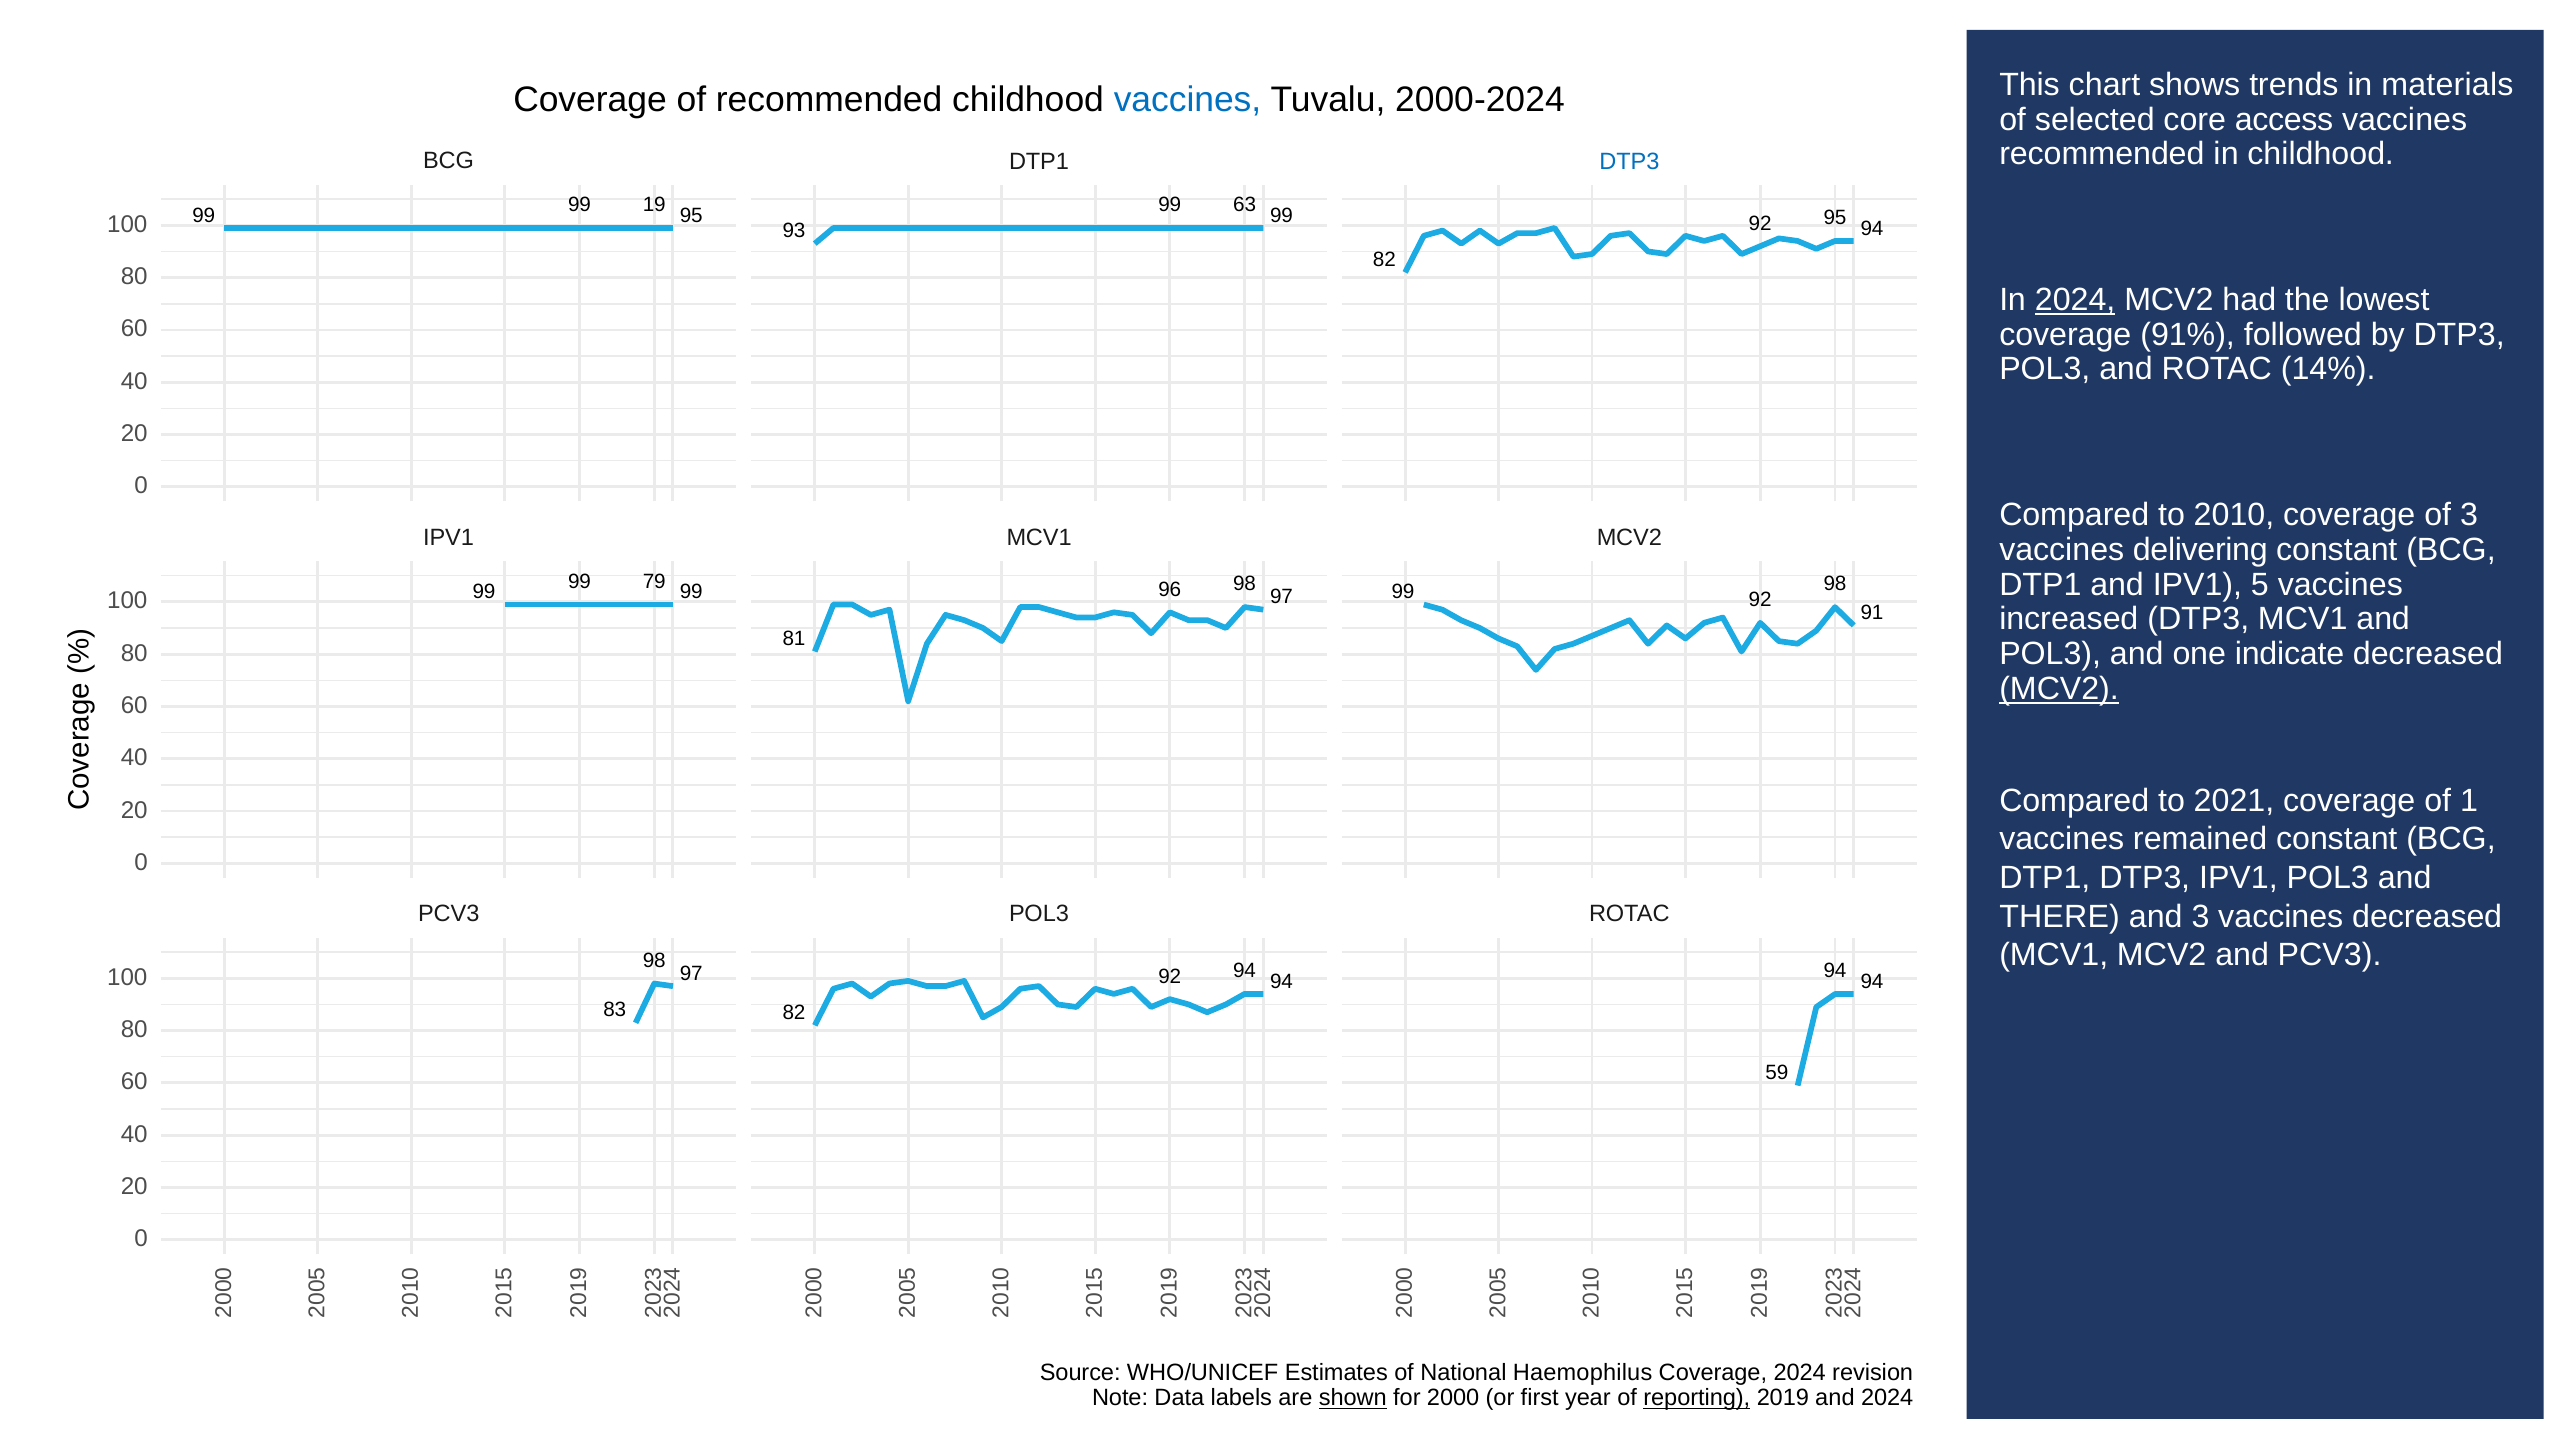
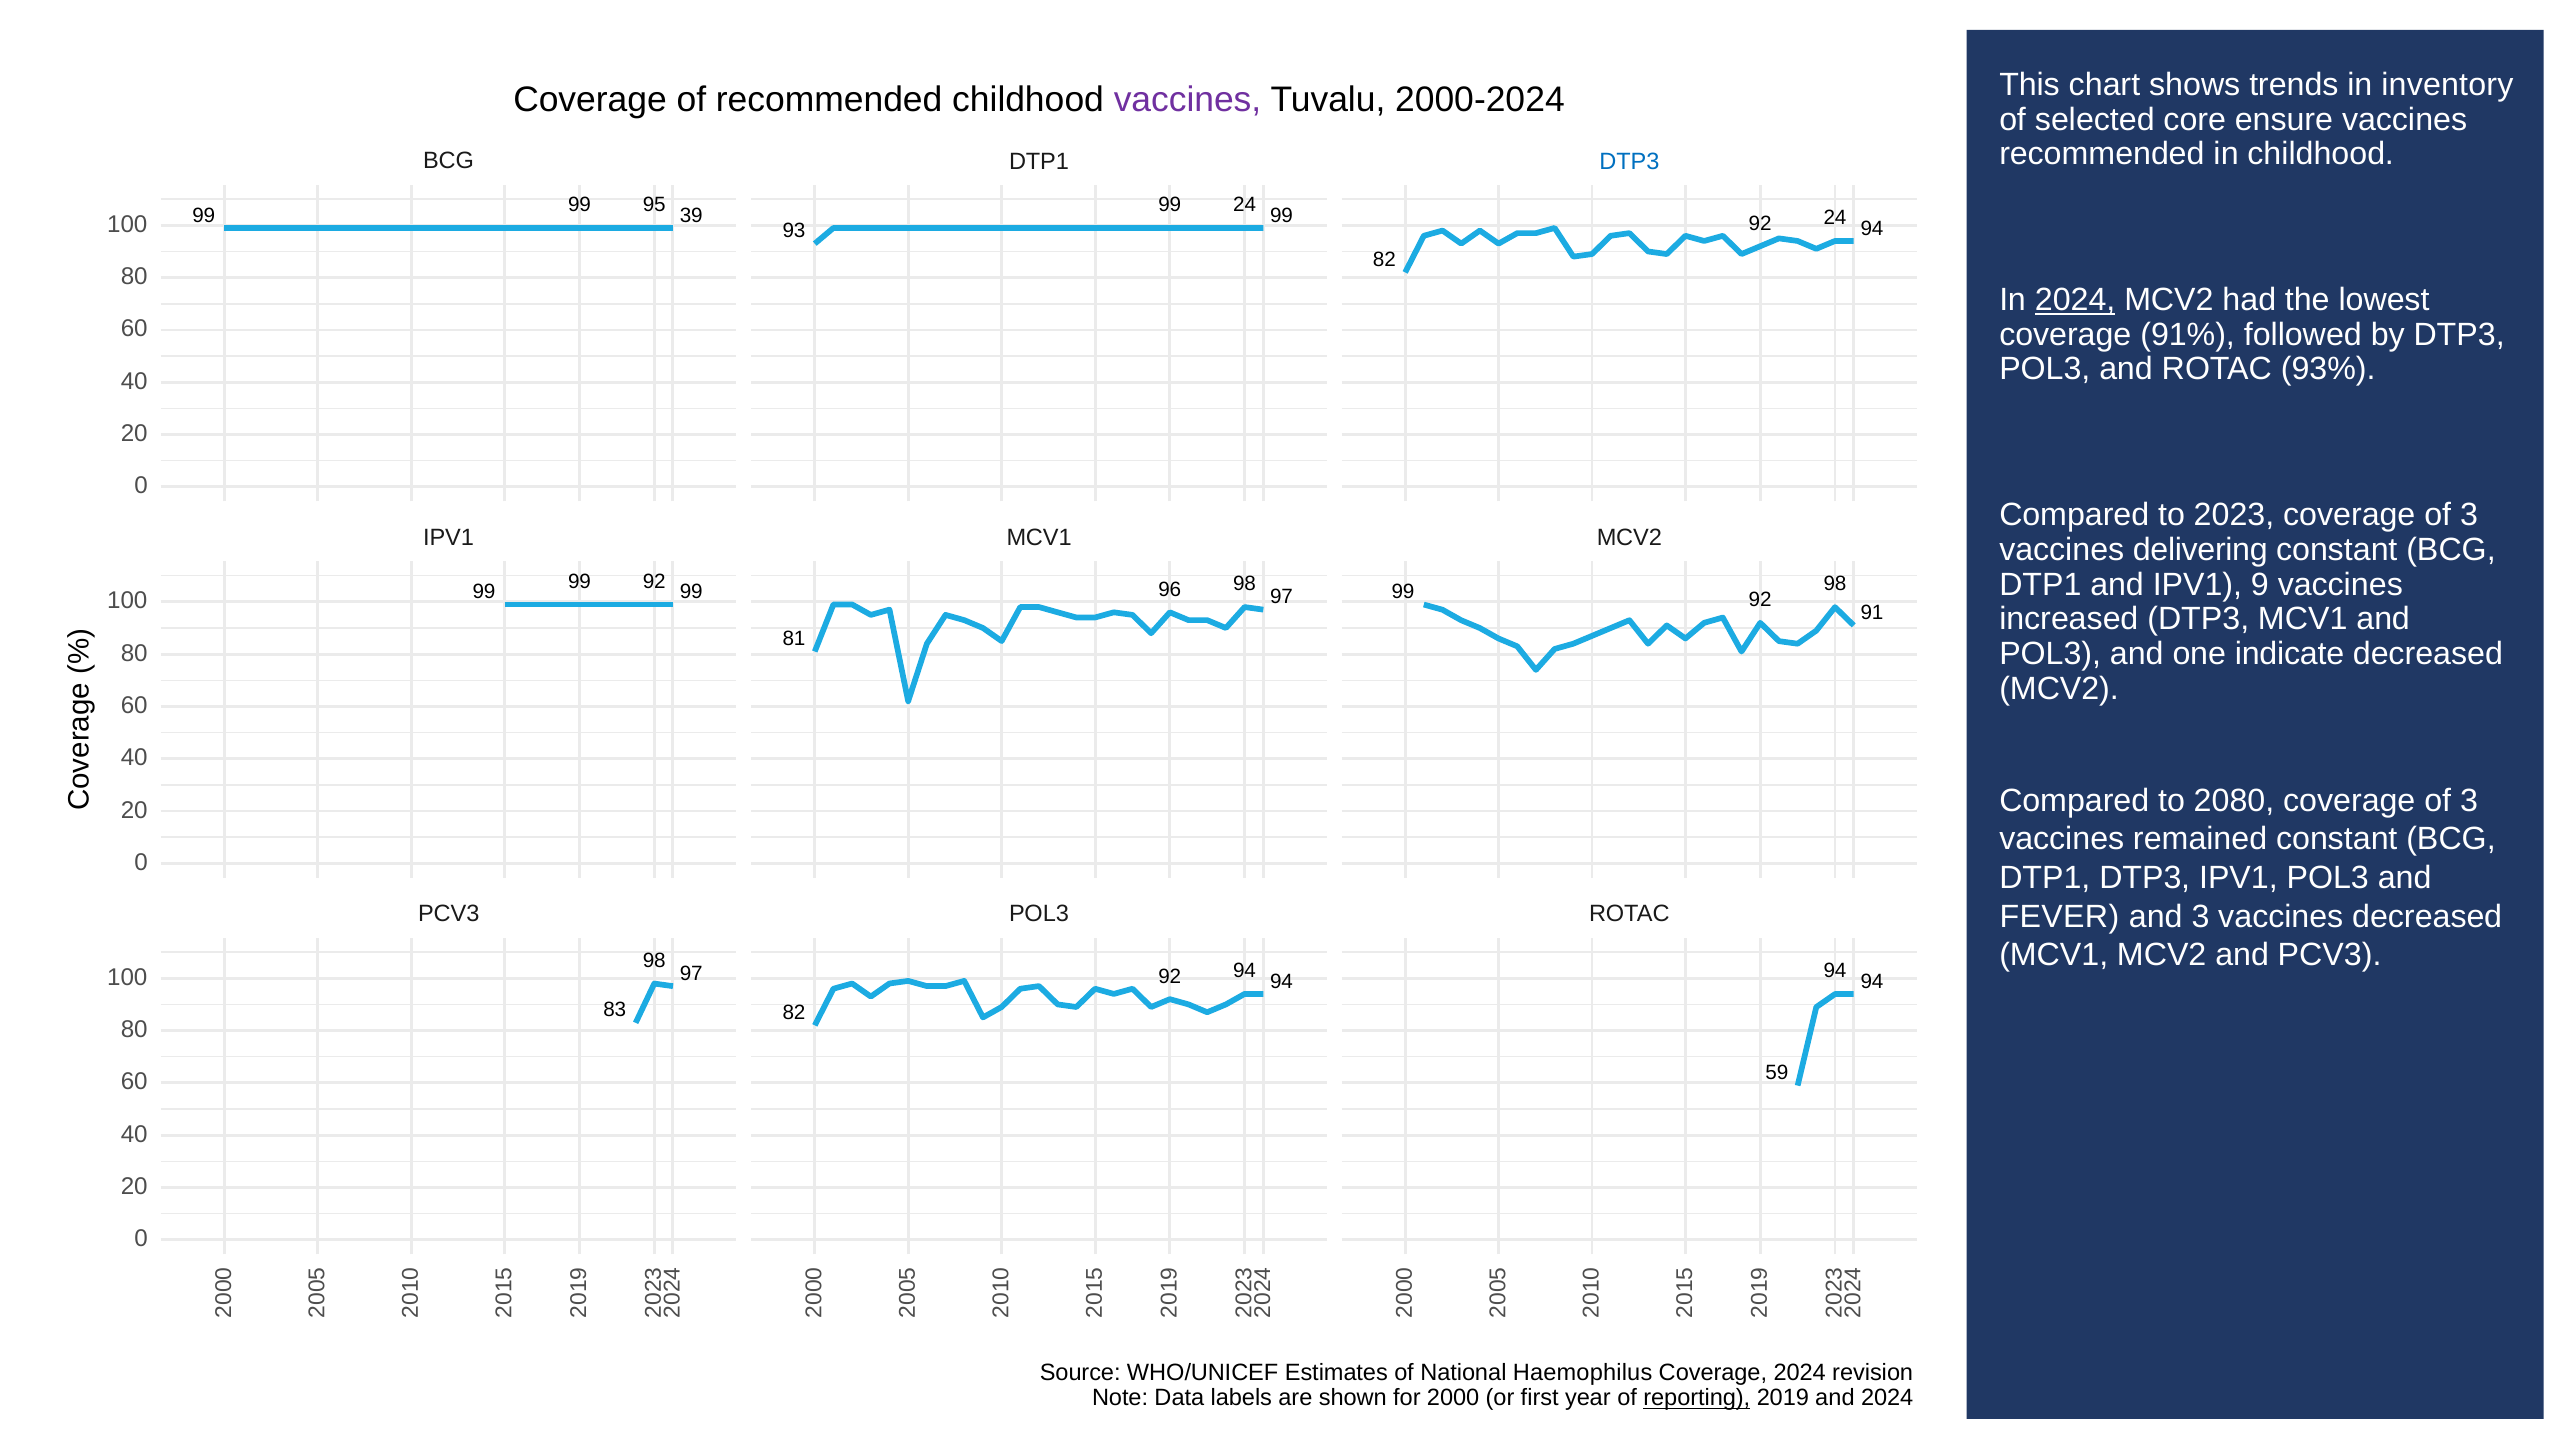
materials: materials -> inventory (2447, 85)
vaccines colour: blue -> purple (1188, 100)
access: access -> ensure (2284, 119)
19: 19 -> 95 (654, 205)
99 63: 63 -> 24 (1245, 205)
99 95: 95 -> 39 (691, 215)
92 95: 95 -> 24 (1835, 218)
14%: 14% -> 93% (2328, 369)
2010: 2010 -> 2023 (2234, 515)
IPV1 5: 5 -> 9 (2260, 584)
99 79: 79 -> 92 (654, 581)
MCV2 underline: present -> none (2059, 689)
2021: 2021 -> 2080 (2234, 801)
1: 1 -> 3 (2469, 801)
THERE: THERE -> FEVER (2059, 917)
shown underline: present -> none (1353, 1398)
